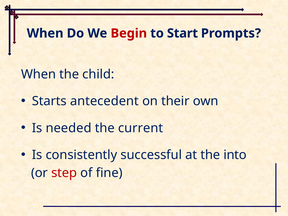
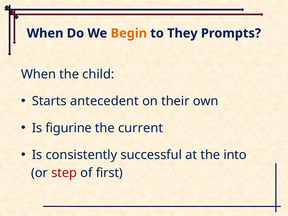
Begin colour: red -> orange (129, 33)
Start: Start -> They (182, 33)
needed: needed -> figurine (69, 128)
fine: fine -> first (109, 173)
